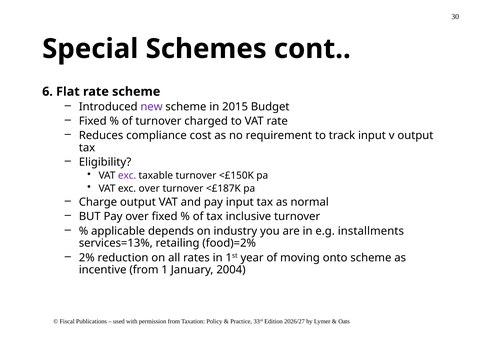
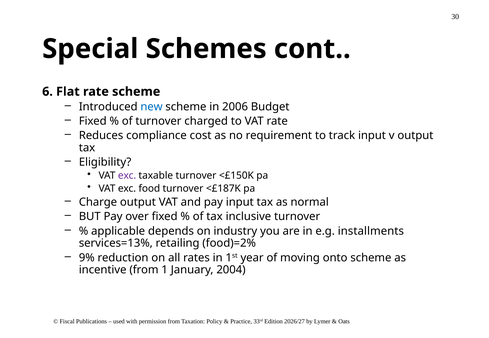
new colour: purple -> blue (152, 107)
2015: 2015 -> 2006 (235, 107)
exc over: over -> food (149, 189)
2%: 2% -> 9% (87, 258)
